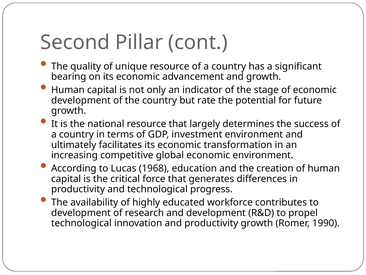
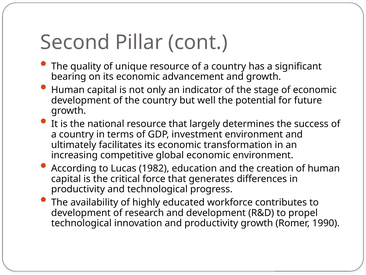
rate: rate -> well (206, 100)
1968: 1968 -> 1982 (154, 168)
